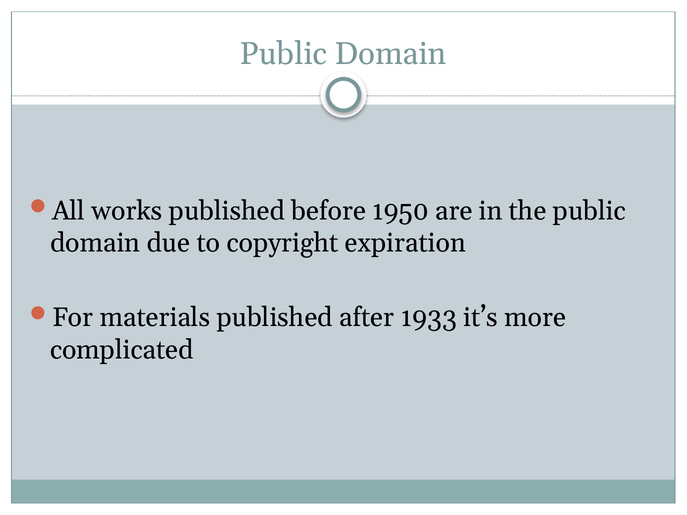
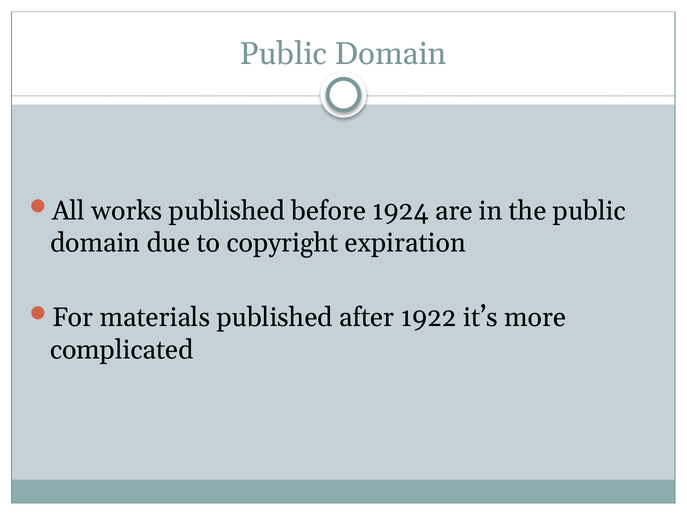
1950: 1950 -> 1924 (401, 211)
1933: 1933 -> 1922 (429, 318)
